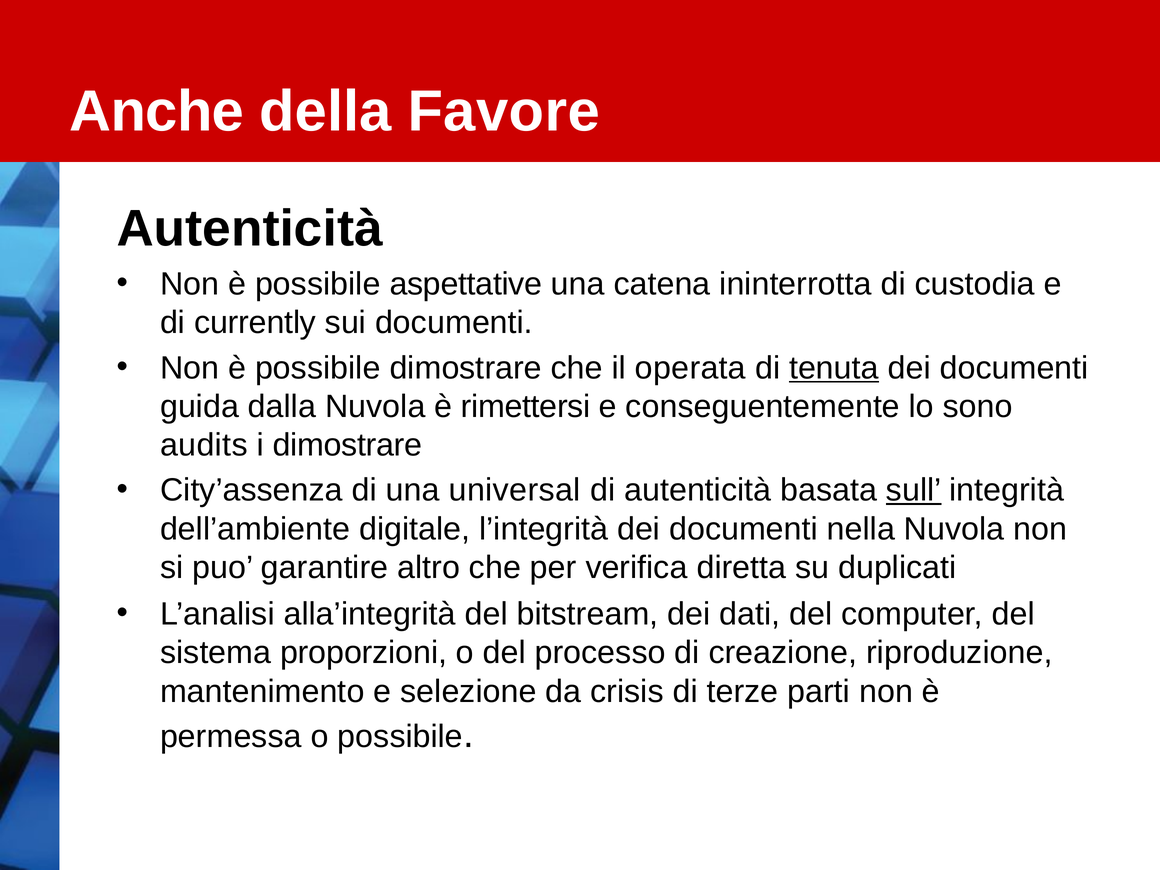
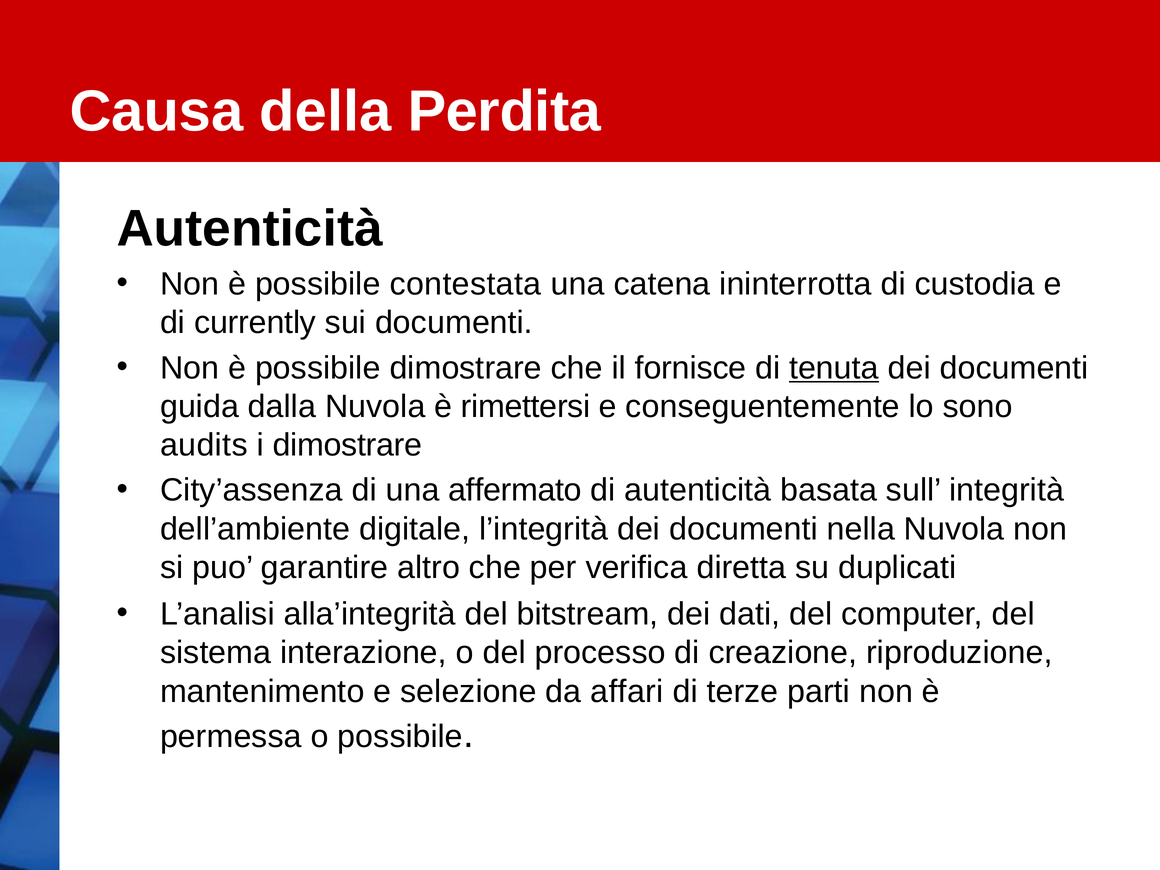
Anche: Anche -> Causa (156, 111)
Favore: Favore -> Perdita (504, 111)
aspettative: aspettative -> contestata (466, 284)
operata: operata -> fornisce (691, 368)
universal: universal -> affermato (515, 490)
sull underline: present -> none (914, 490)
proporzioni: proporzioni -> interazione (363, 653)
crisis: crisis -> affari (627, 691)
